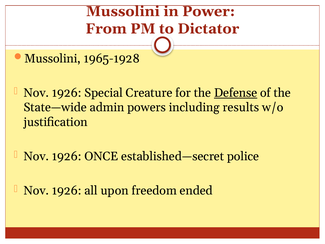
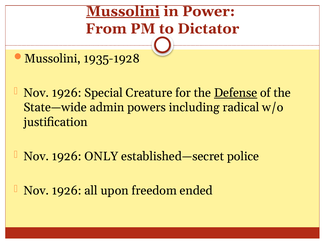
Mussolini underline: none -> present (123, 11)
1965-1928: 1965-1928 -> 1935-1928 (112, 59)
results: results -> radical (241, 107)
ONCE: ONCE -> ONLY (101, 156)
